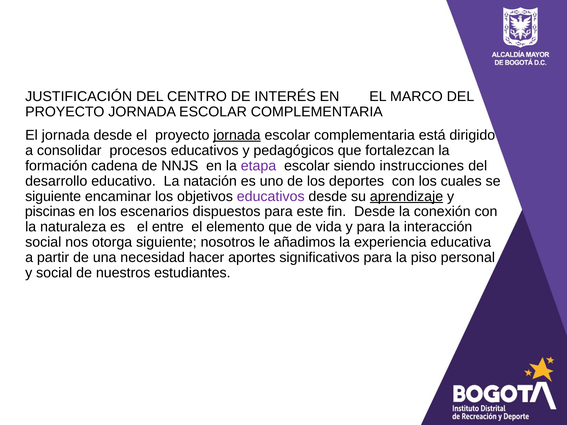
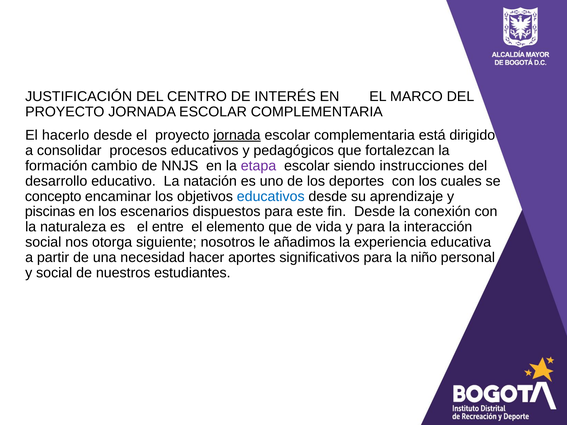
El jornada: jornada -> hacerlo (66, 135)
cadena: cadena -> cambio (114, 166)
siguiente: siguiente -> concepto (53, 196)
educativos colour: purple -> blue (271, 196)
aprendizaje underline: present -> none (407, 196)
piso: piso -> niño (424, 258)
